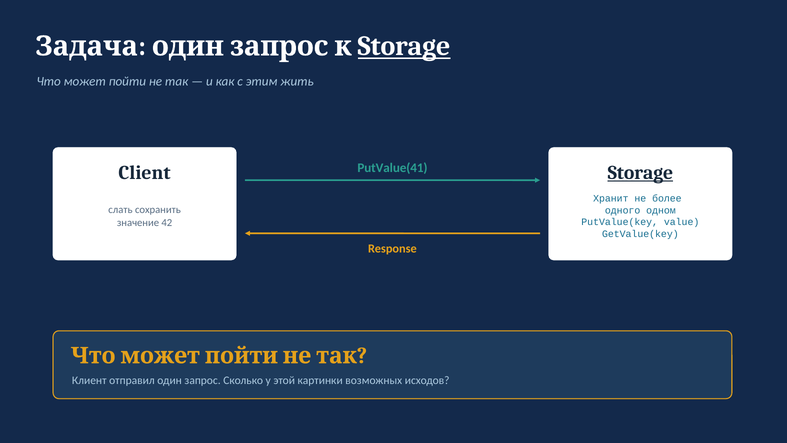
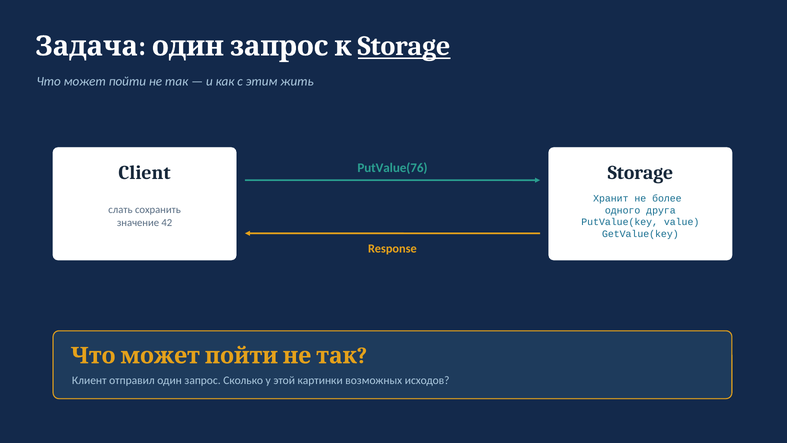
PutValue(41: PutValue(41 -> PutValue(76 (392, 168)
Storage underline: present -> none (640, 173)
одном: одном -> друга (661, 210)
